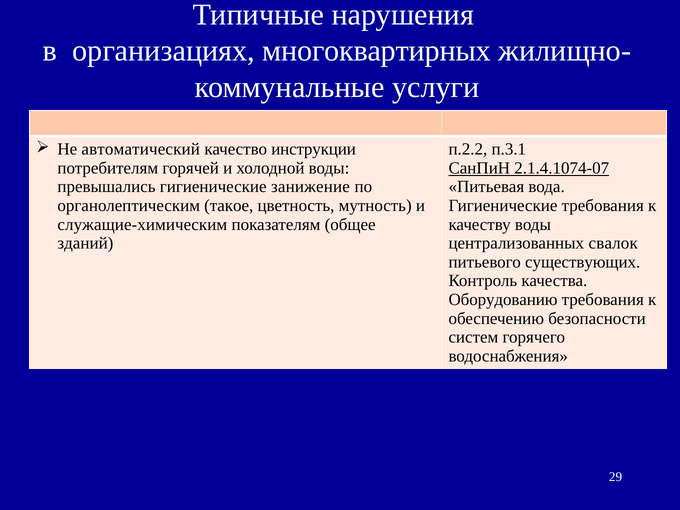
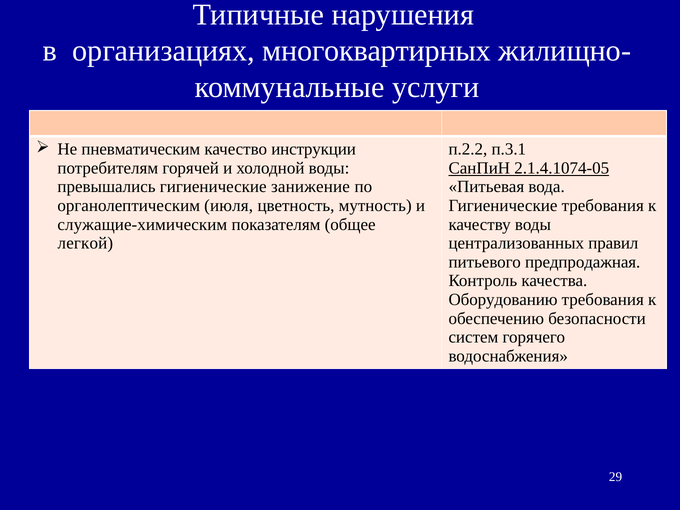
автоматический: автоматический -> пневматическим (141, 149)
2.1.4.1074-07: 2.1.4.1074-07 -> 2.1.4.1074-05 (562, 168)
такое: такое -> июля (229, 206)
зданий: зданий -> легкой (85, 243)
свалок: свалок -> правил (613, 243)
существующих: существующих -> предпродажная (583, 262)
